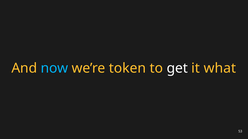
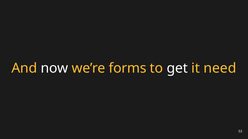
now colour: light blue -> white (54, 68)
token: token -> forms (128, 68)
what: what -> need (220, 68)
